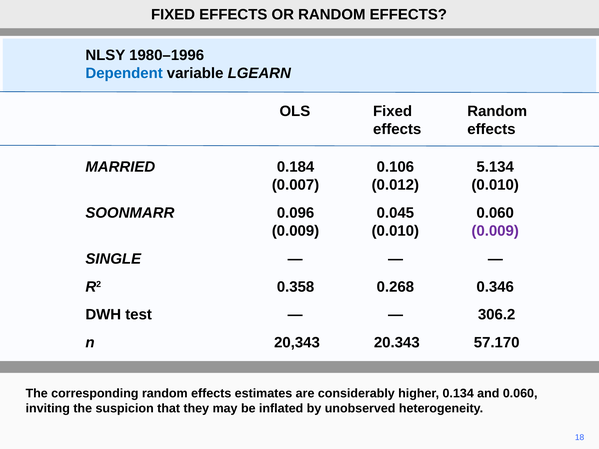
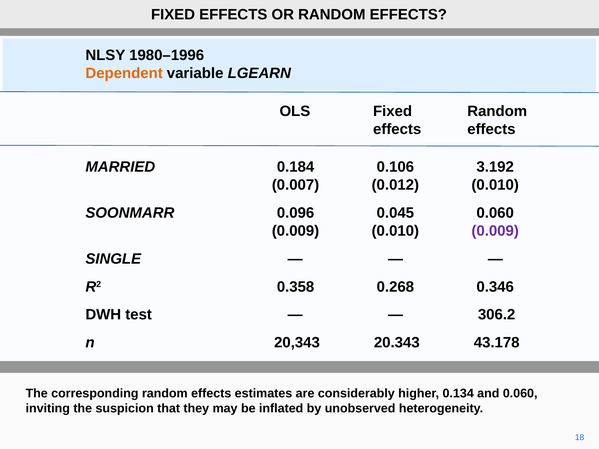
Dependent colour: blue -> orange (124, 73)
5.134: 5.134 -> 3.192 (495, 167)
57.170: 57.170 -> 43.178 (497, 343)
